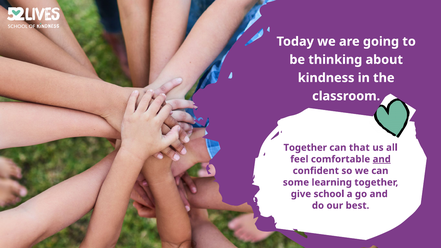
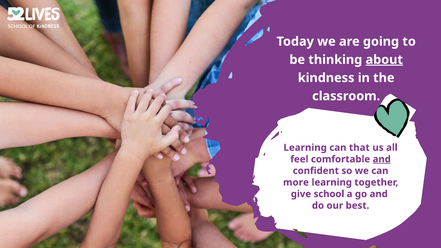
about underline: none -> present (384, 60)
Together: Together -> Learning (305, 148)
some: some -> more (296, 182)
